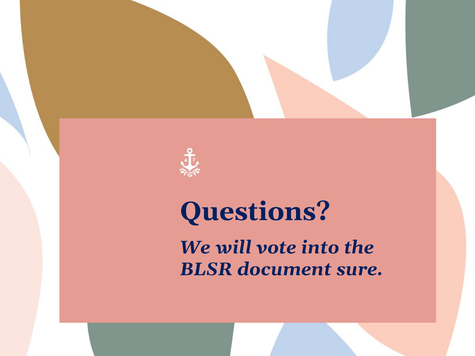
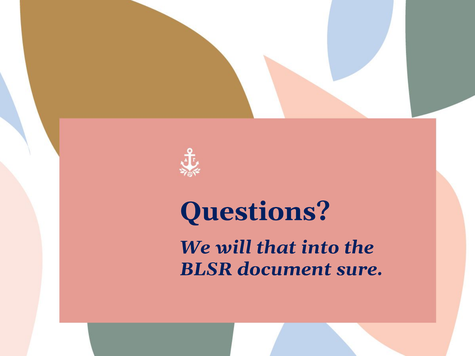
vote: vote -> that (276, 248)
